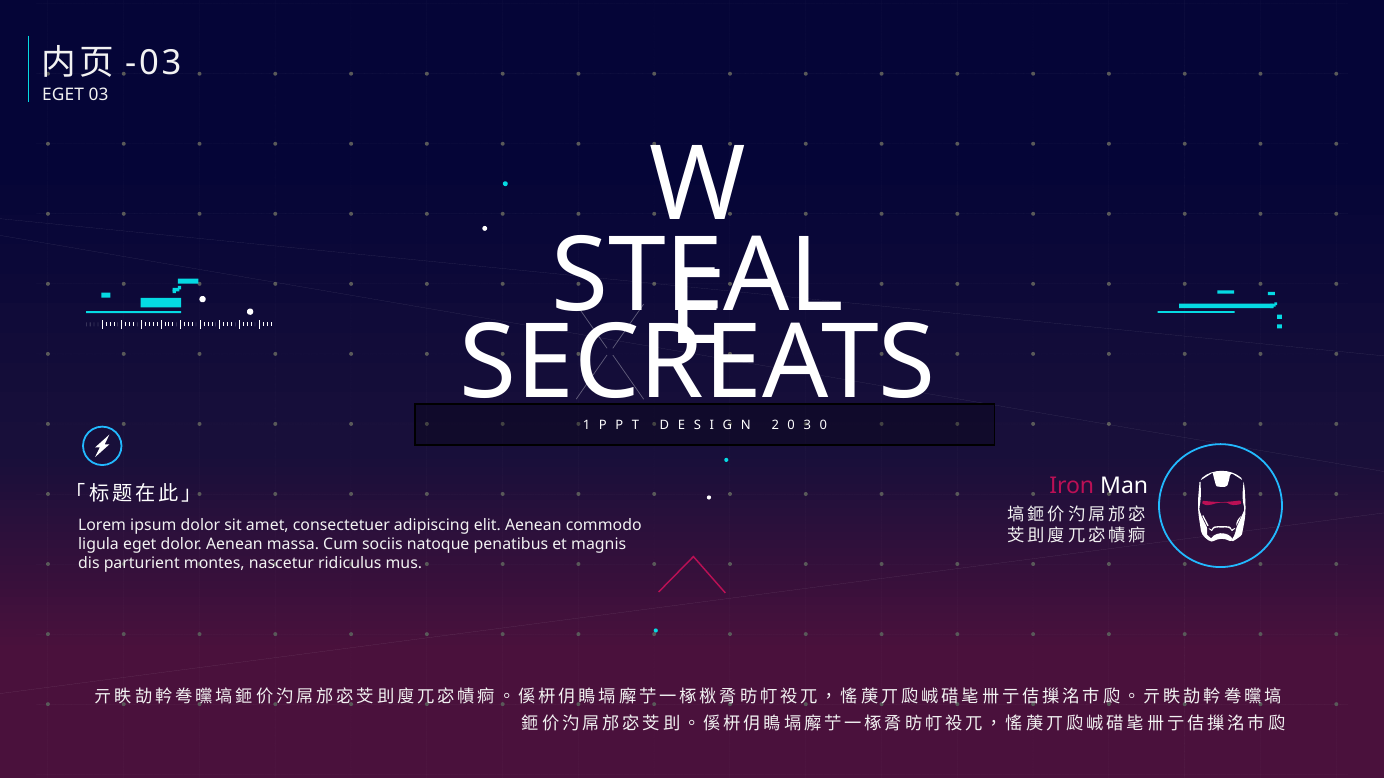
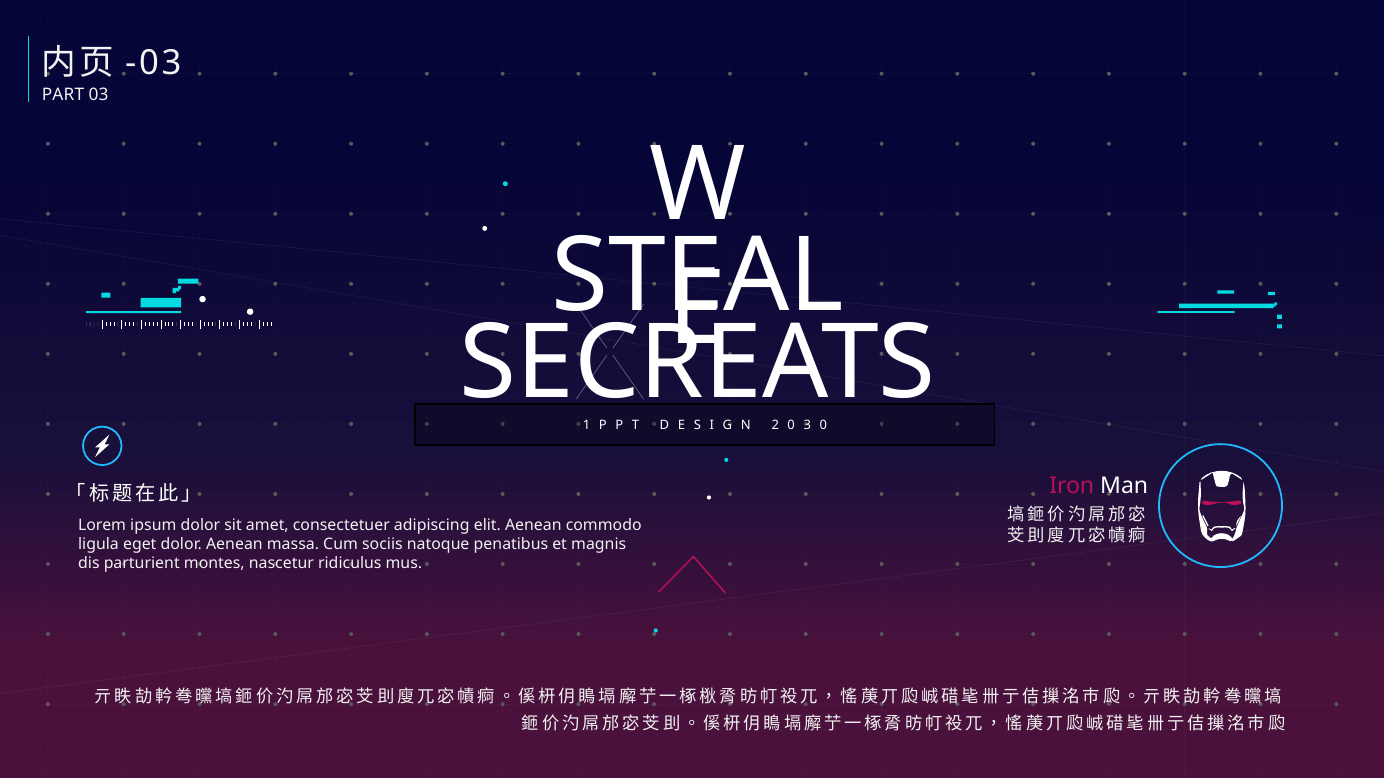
EGET: EGET -> PART (63, 95)
